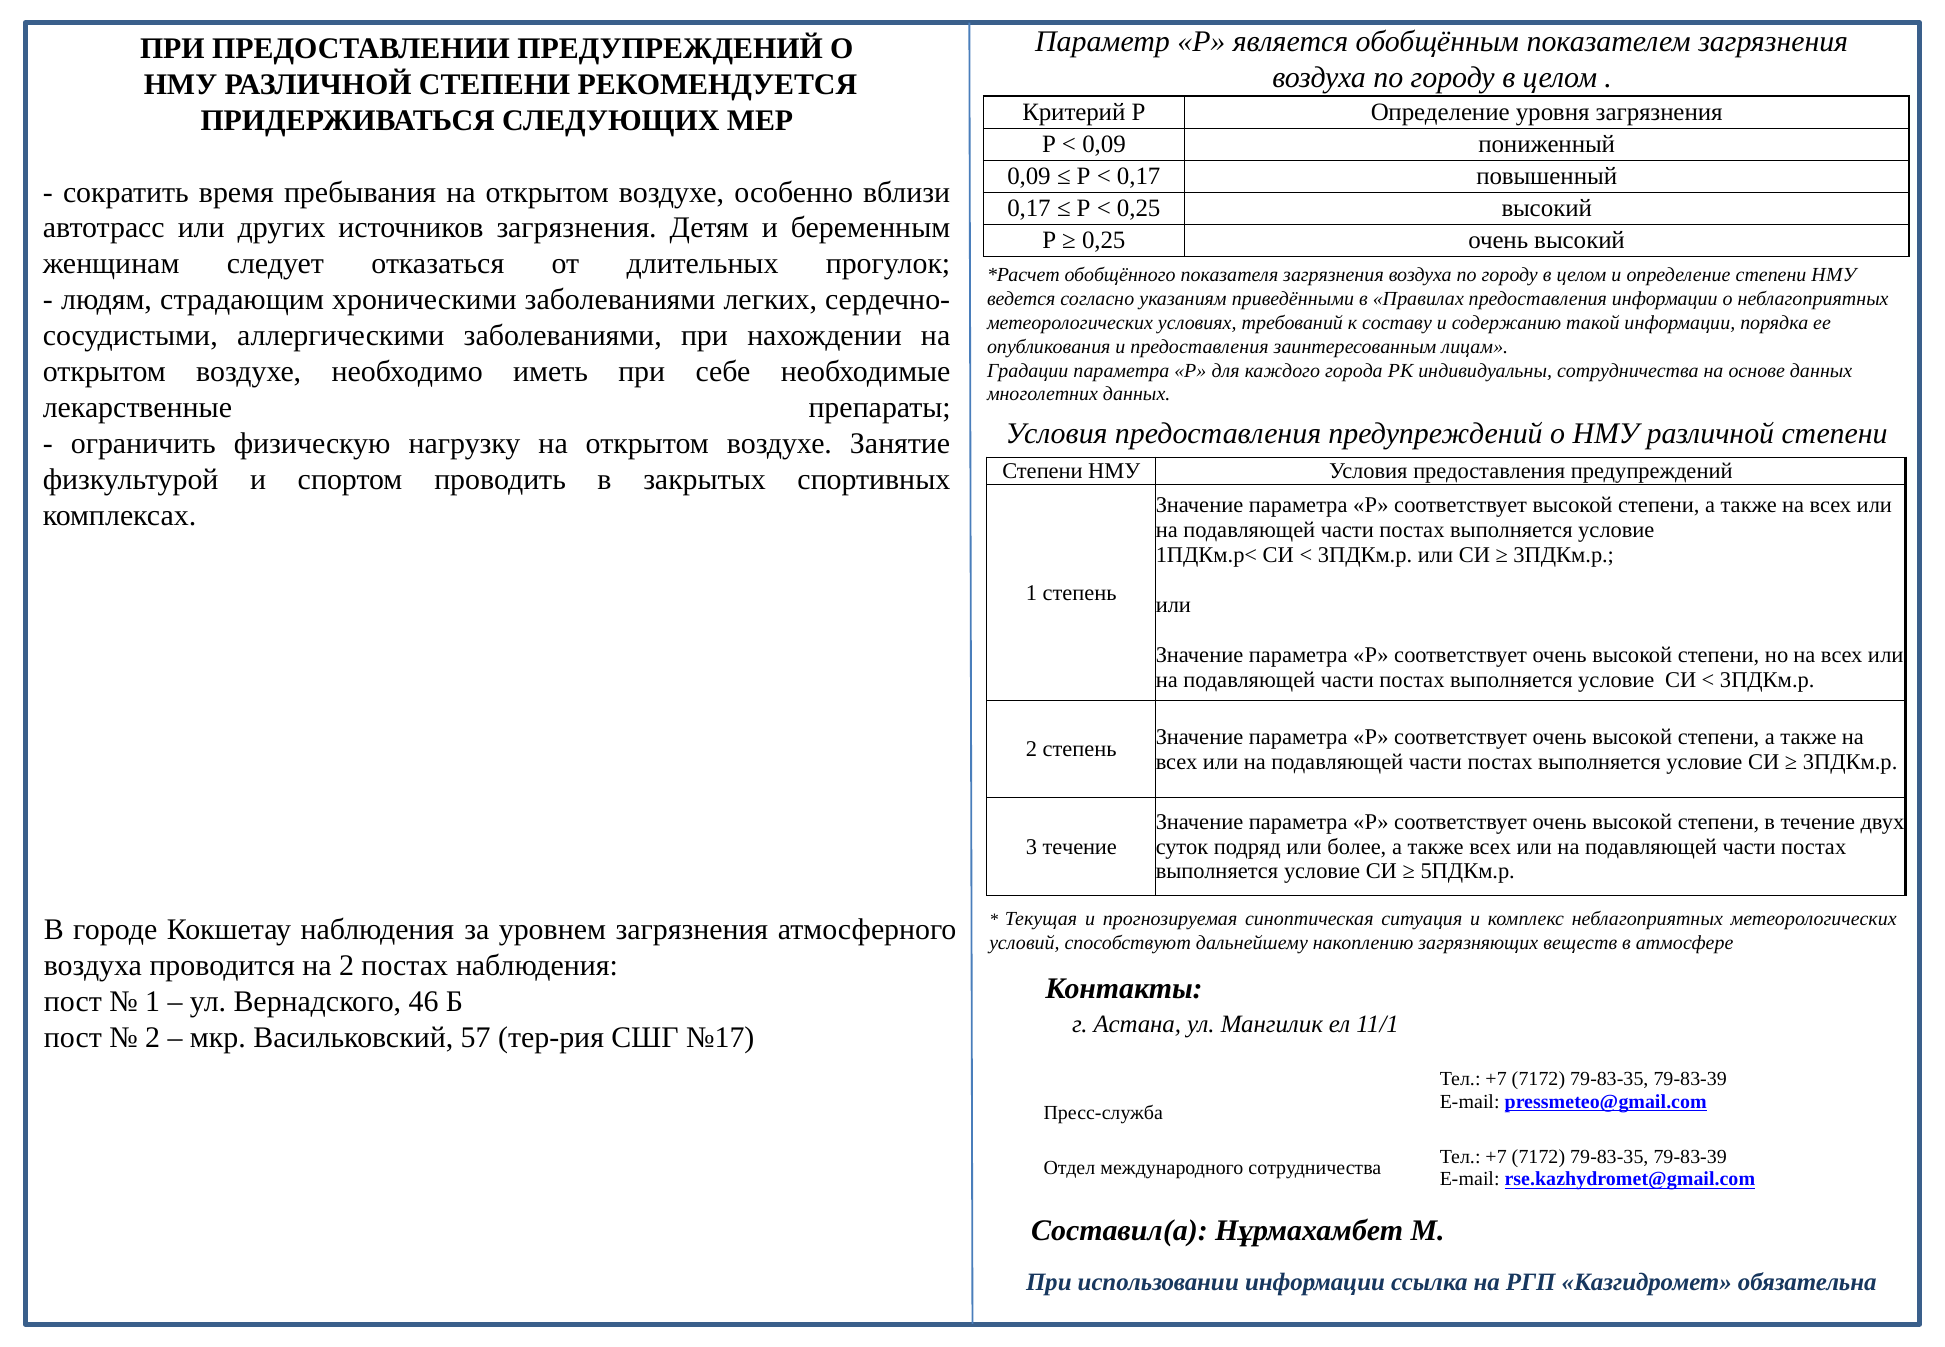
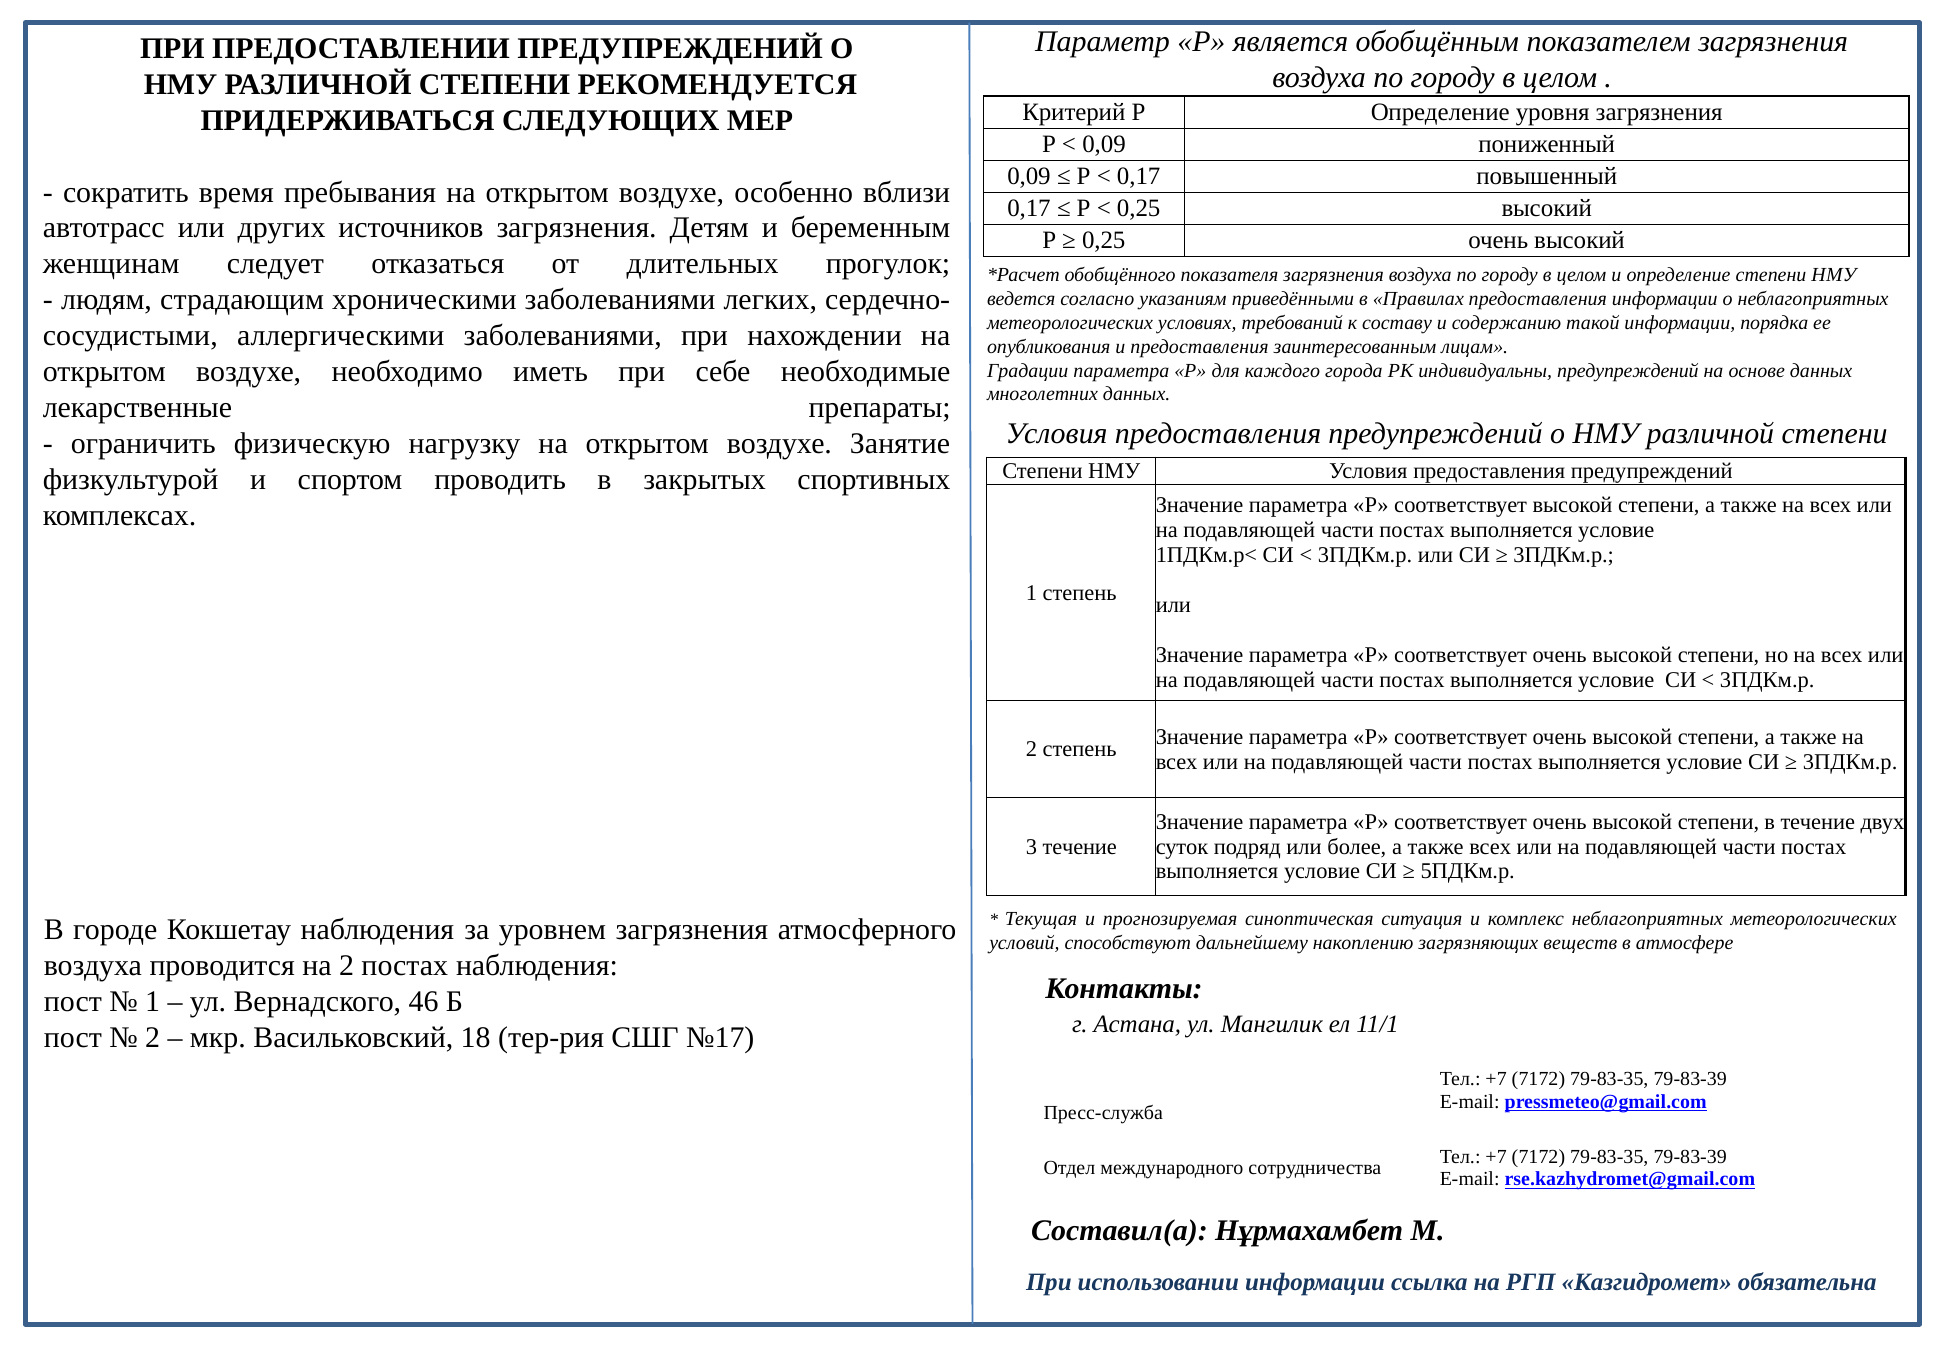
индивидуальны сотрудничества: сотрудничества -> предупреждений (1628, 370)
57: 57 -> 18 (476, 1037)
